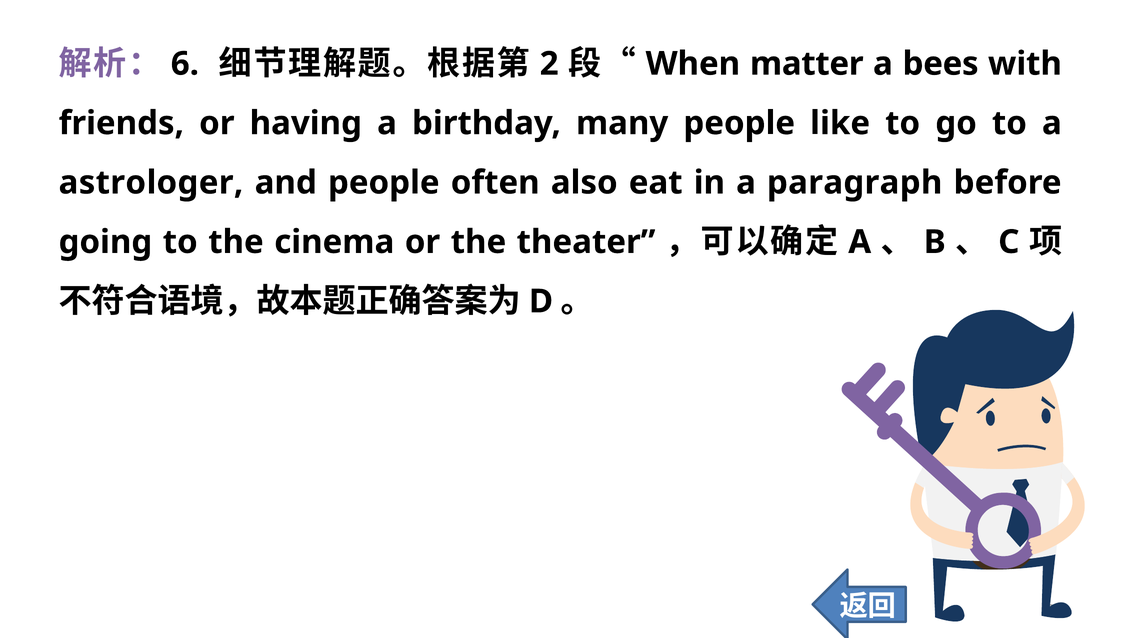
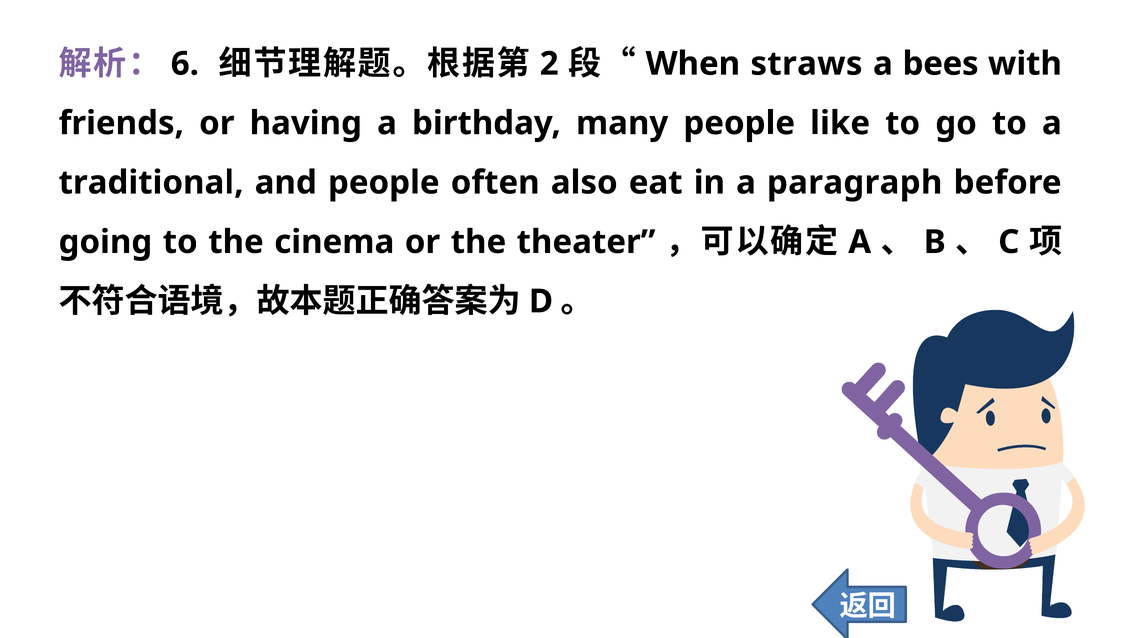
matter: matter -> straws (806, 64)
astrologer: astrologer -> traditional (151, 183)
